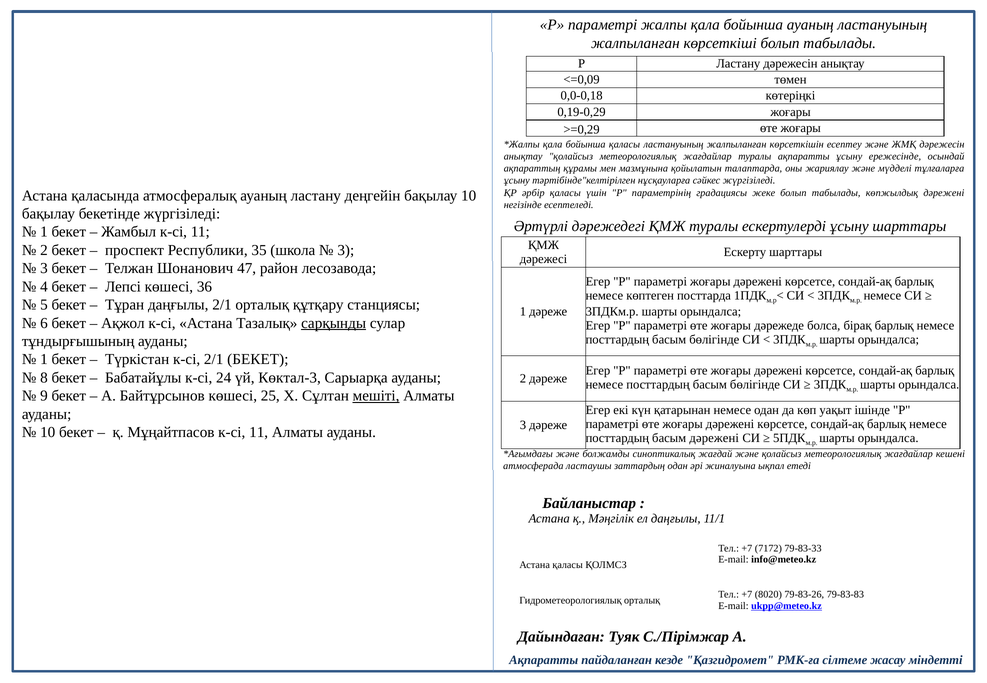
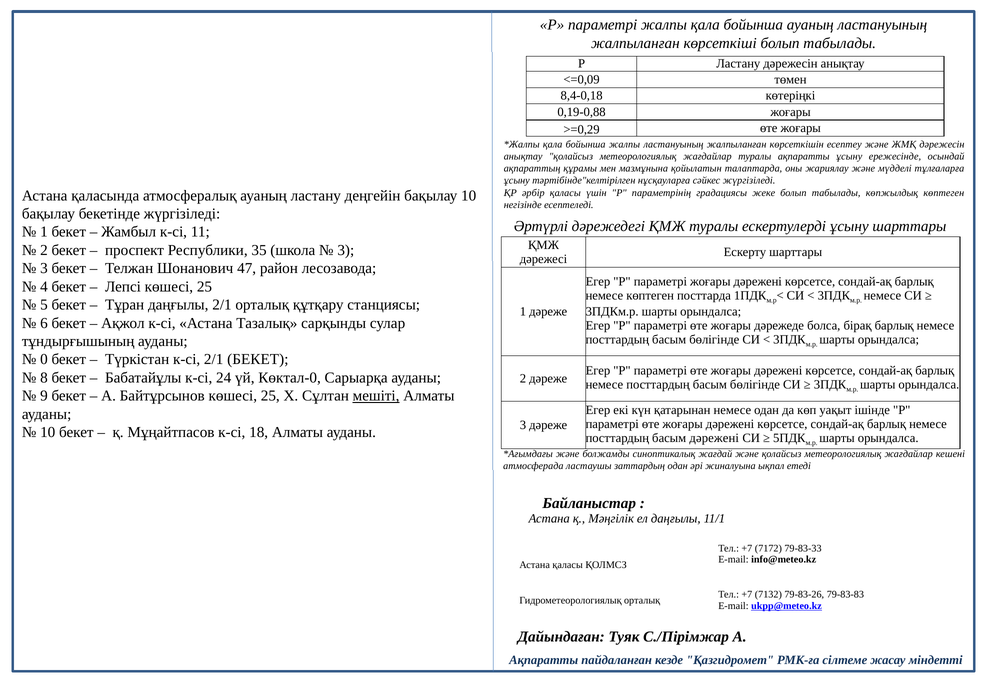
0,0-0,18: 0,0-0,18 -> 8,4-0,18 (582, 96)
0,19-0,29: 0,19-0,29 -> 0,19-0,88 (582, 112)
бойынша қаласы: қаласы -> жалпы (624, 144)
көпжылдық дәрежені: дәрежені -> көптеген (944, 193)
Лепсі көшесі 36: 36 -> 25 (204, 287)
сарқынды underline: present -> none (334, 323)
1: 1 -> 0 (44, 360)
Көктал-3: Көктал-3 -> Көктал-0 (290, 378)
Мұңайтпасов к-сі 11: 11 -> 18 (259, 433)
8020: 8020 -> 7132 (768, 595)
